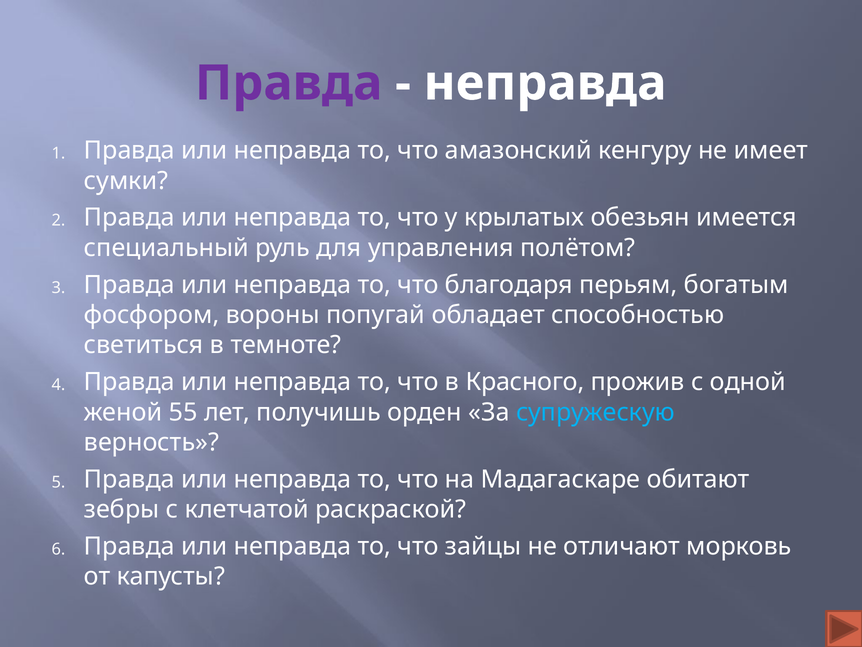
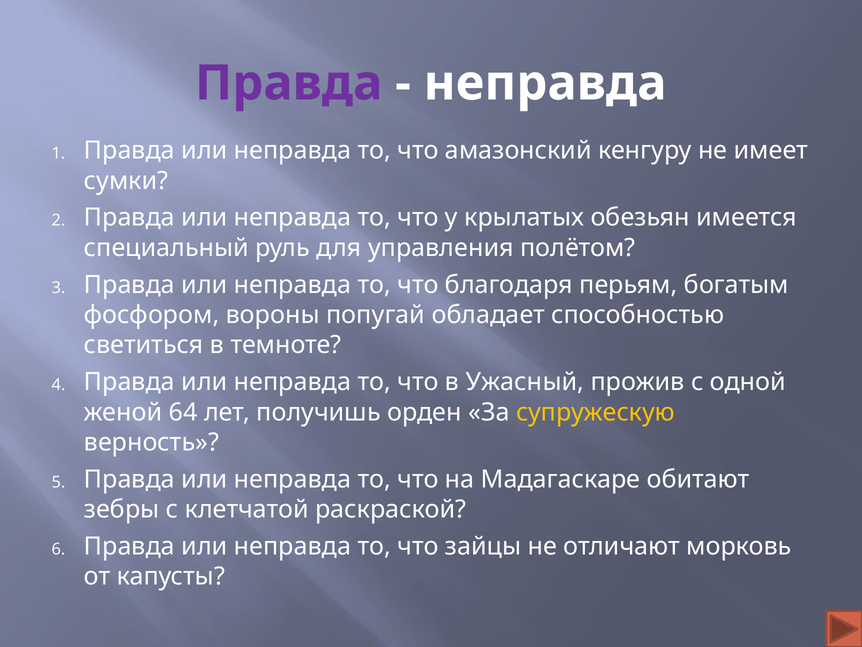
Красного: Красного -> Ужасный (525, 382)
55: 55 -> 64 (183, 412)
супружескую colour: light blue -> yellow (595, 412)
